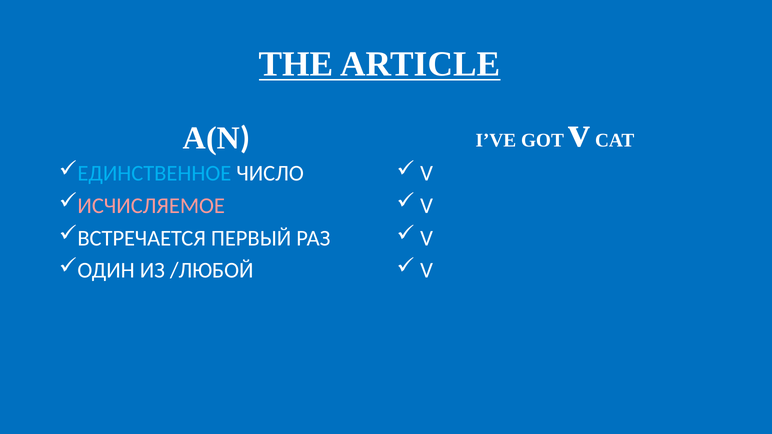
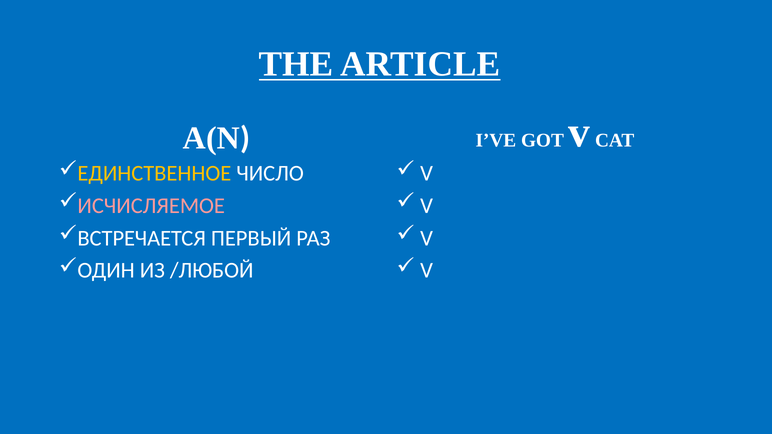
ЕДИНСТВЕННОЕ colour: light blue -> yellow (154, 174)
